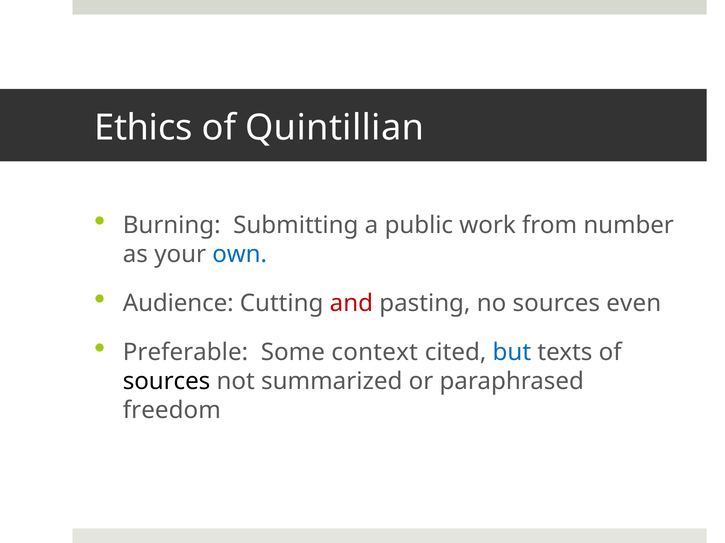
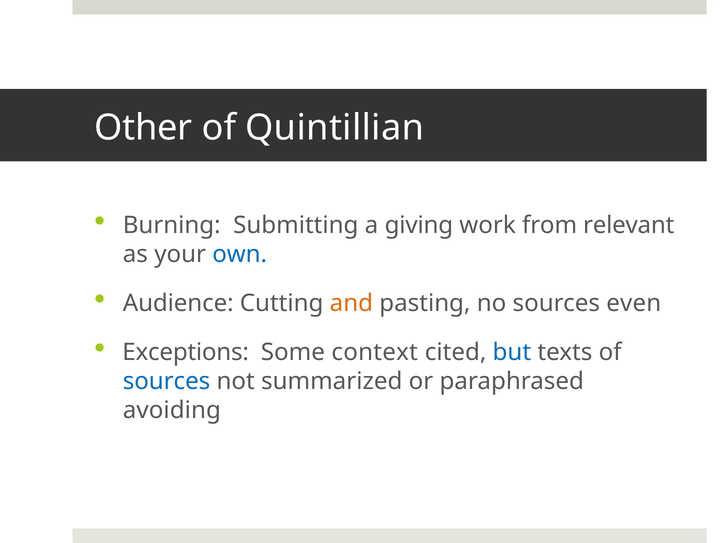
Ethics: Ethics -> Other (143, 128)
public: public -> giving (419, 226)
number: number -> relevant (629, 226)
and colour: red -> orange (351, 304)
Preferable: Preferable -> Exceptions (186, 353)
sources colour: black -> blue (167, 382)
freedom: freedom -> avoiding (172, 411)
